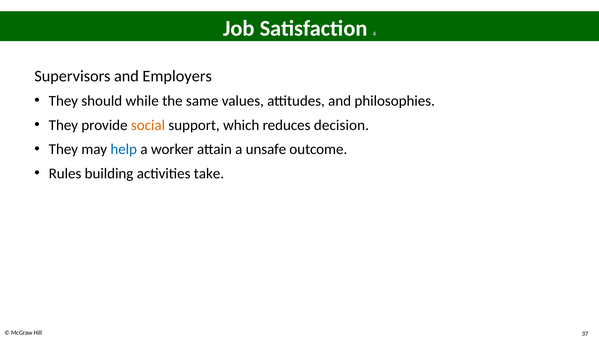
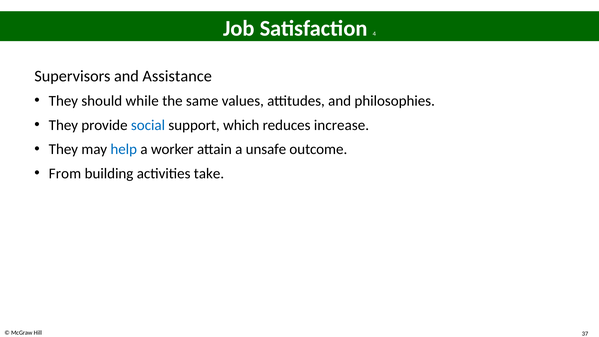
Employers: Employers -> Assistance (177, 76)
social colour: orange -> blue (148, 125)
decision: decision -> increase (341, 125)
Rules: Rules -> From (65, 173)
